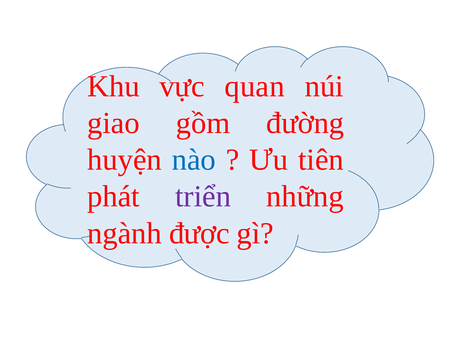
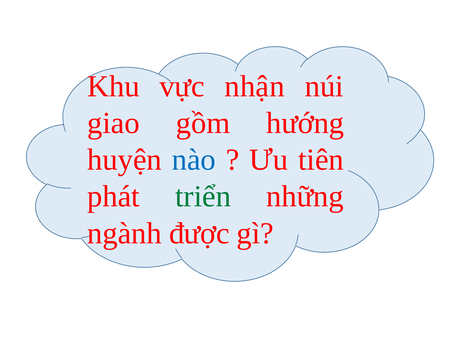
quan: quan -> nhận (255, 86)
đường: đường -> hướng (305, 123)
triển colour: purple -> green (203, 196)
